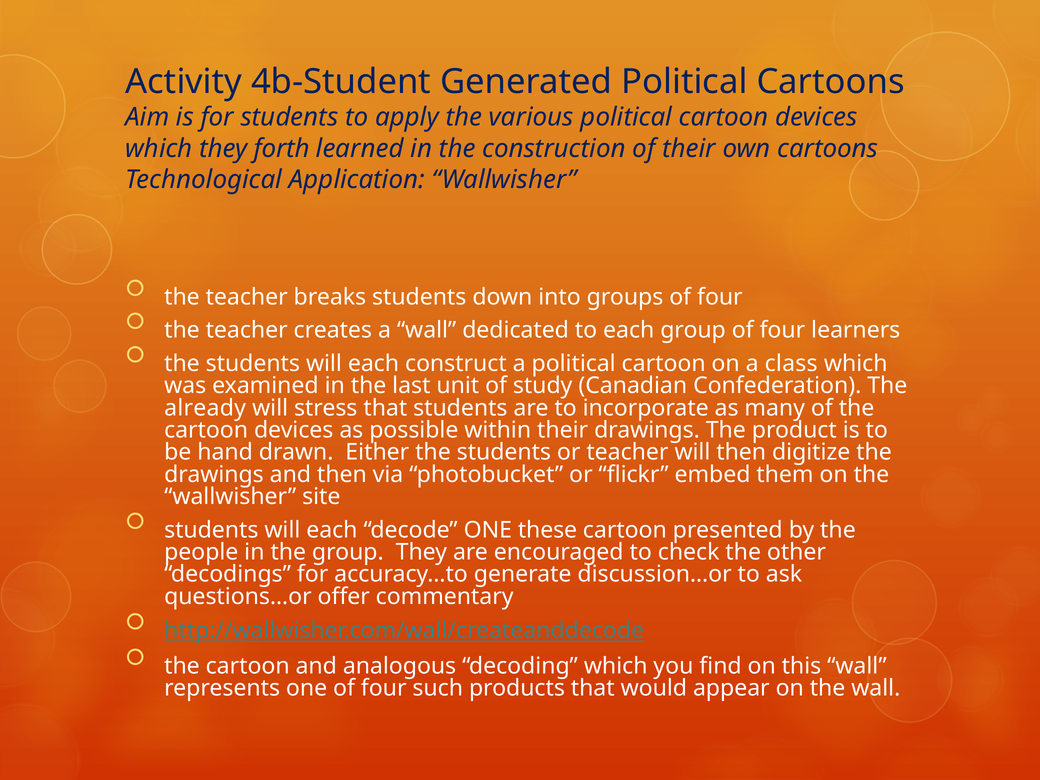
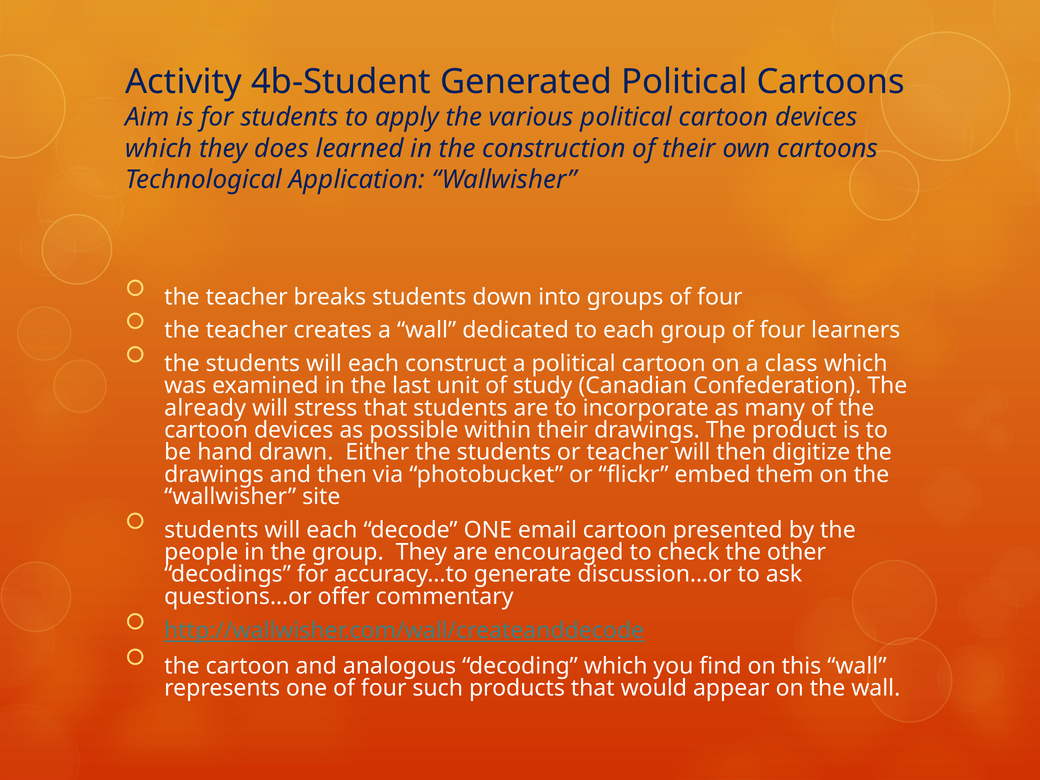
forth: forth -> does (282, 149)
these: these -> email (547, 530)
